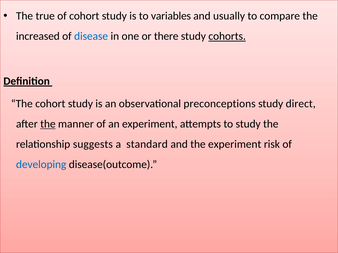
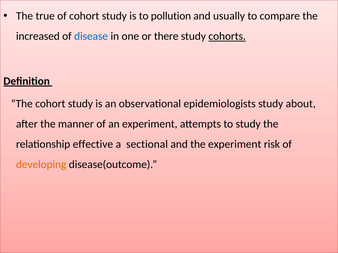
variables: variables -> pollution (171, 16)
preconceptions: preconceptions -> epidemiologists (220, 104)
direct: direct -> about (301, 104)
the underline: present -> none (48, 124)
suggests: suggests -> effective (93, 144)
standard: standard -> sectional (147, 144)
developing colour: blue -> orange (41, 165)
